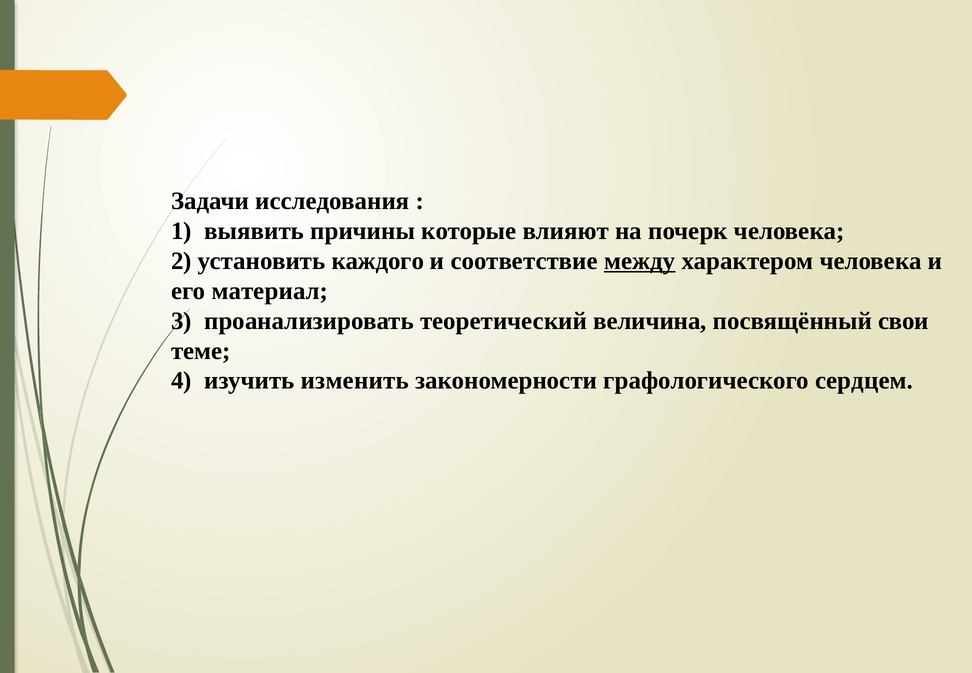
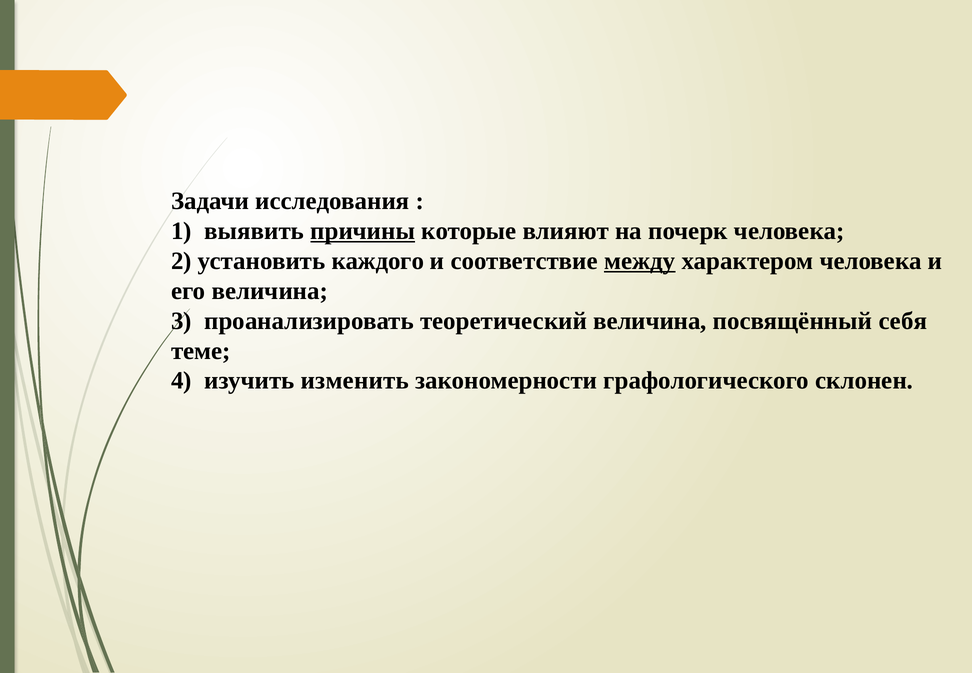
причины underline: none -> present (363, 231)
его материал: материал -> величина (270, 291)
свои: свои -> себя (903, 321)
сердцем: сердцем -> склонен (864, 381)
